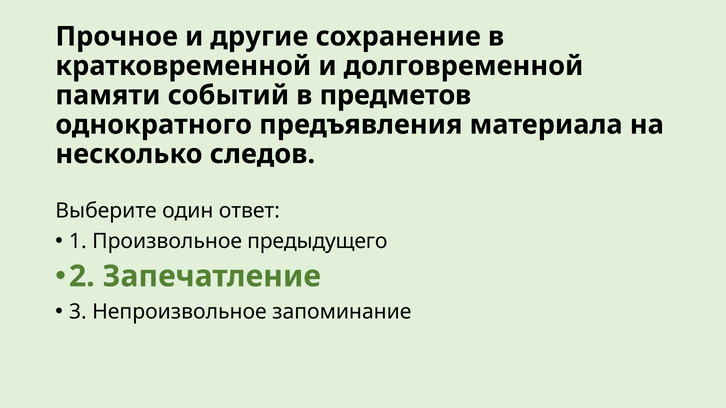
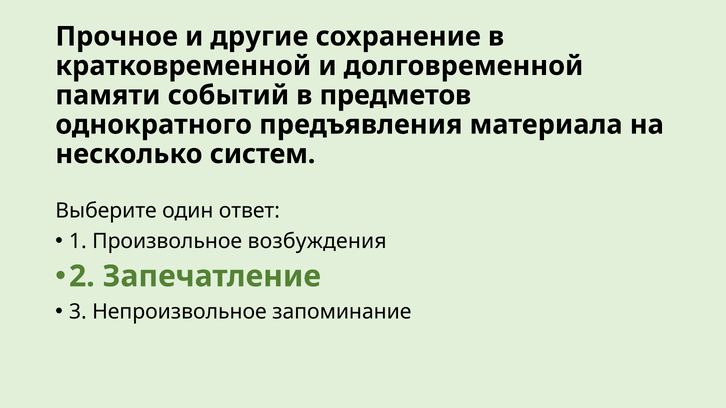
следов: следов -> систем (263, 154)
предыдущего: предыдущего -> возбуждения (317, 241)
